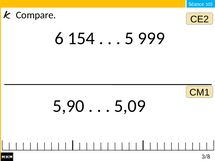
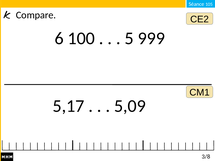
154: 154 -> 100 (81, 38)
5,90: 5,90 -> 5,17 (68, 106)
